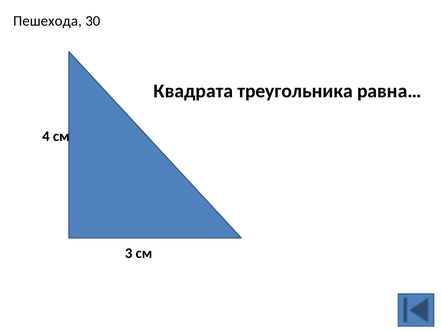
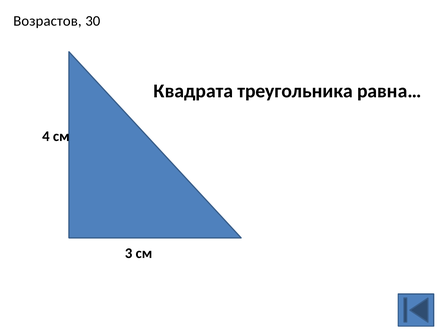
Пешехода: Пешехода -> Возрастов (47, 21)
